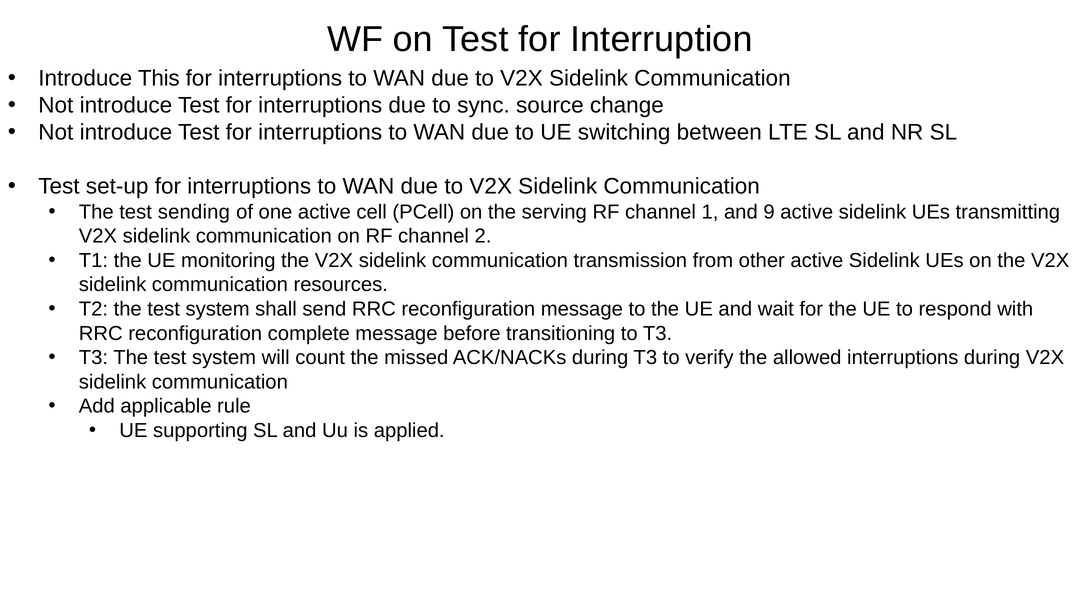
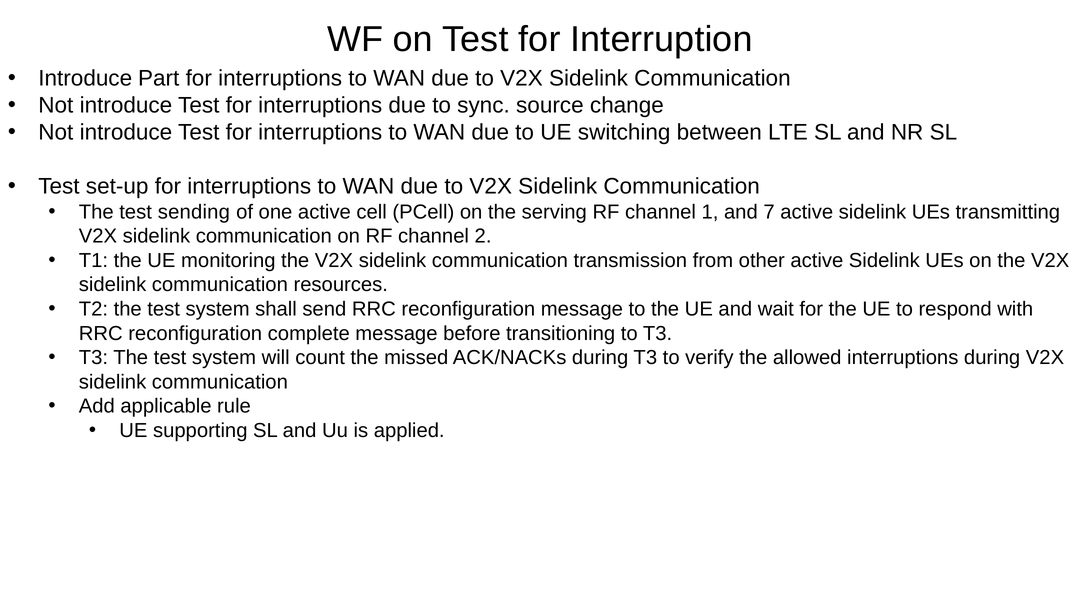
This: This -> Part (159, 79)
9: 9 -> 7 (769, 212)
